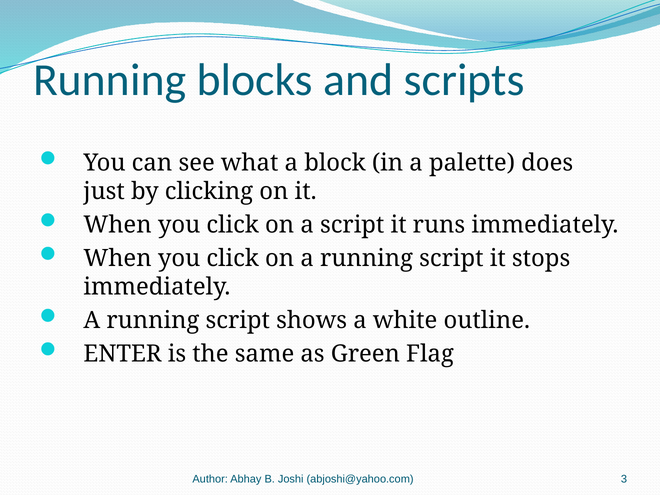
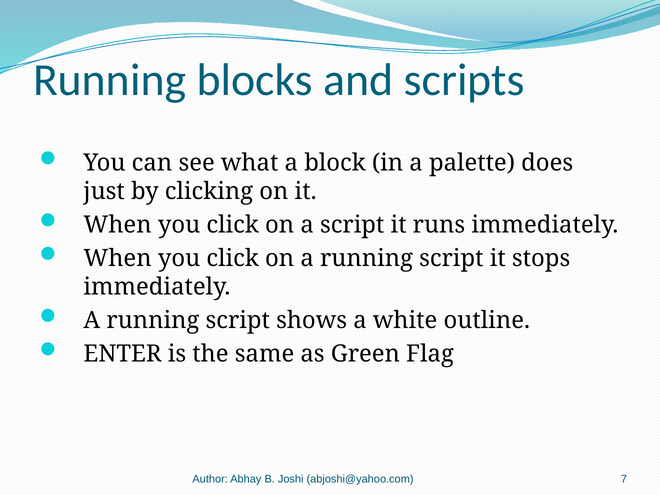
3: 3 -> 7 (624, 479)
